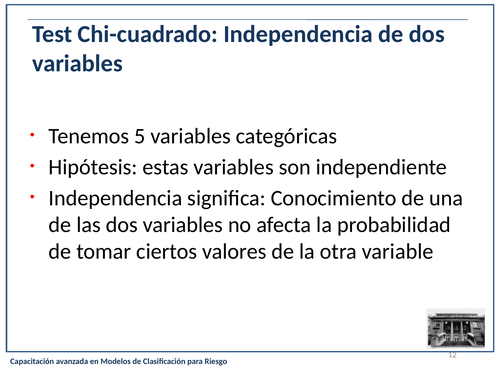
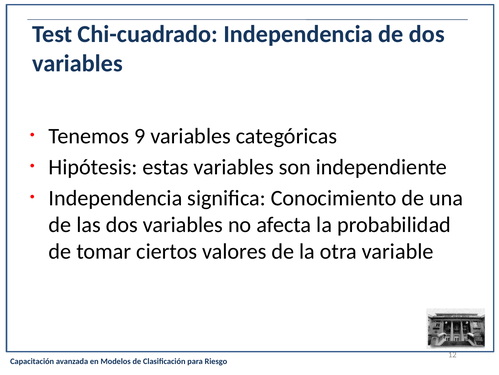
5: 5 -> 9 (140, 136)
